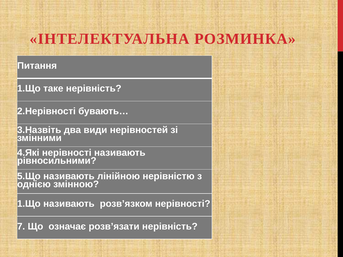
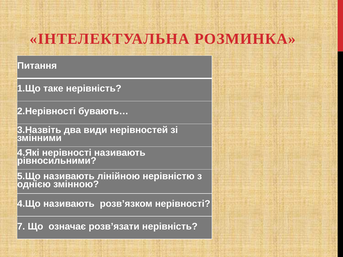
1.Що: 1.Що -> 4.Що (29, 204)
